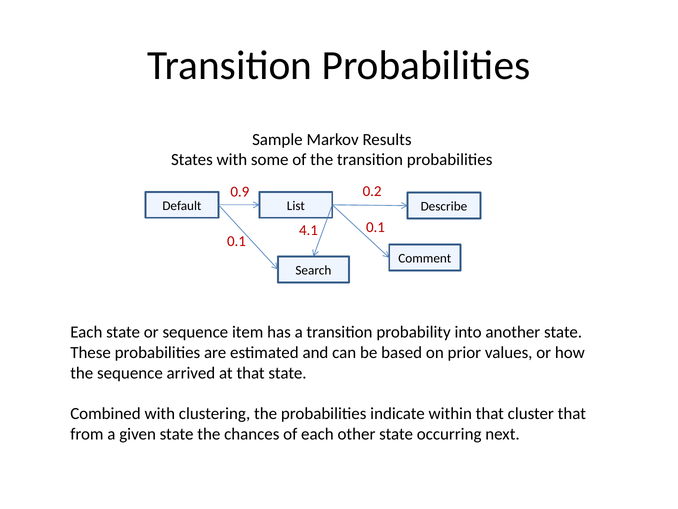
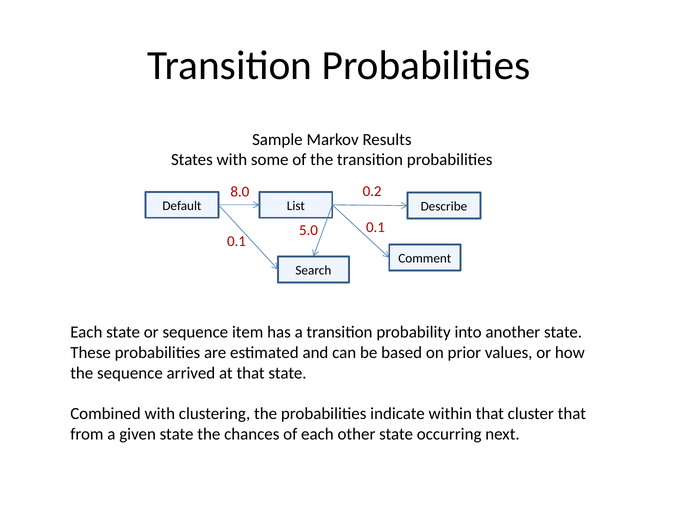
0.9: 0.9 -> 8.0 (240, 192)
4.1: 4.1 -> 5.0 (309, 230)
